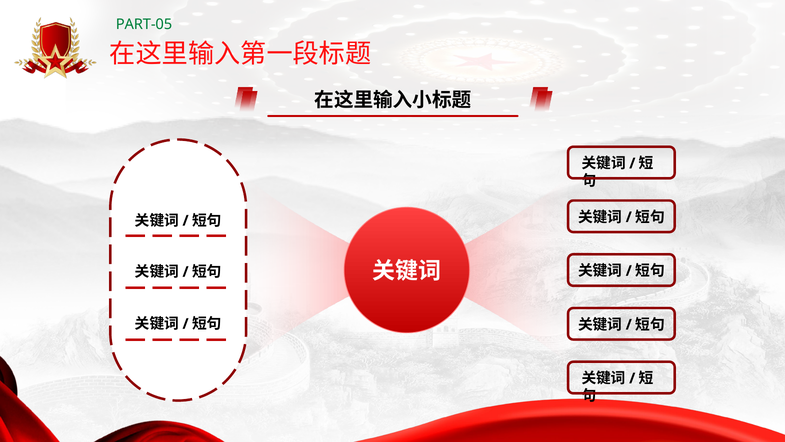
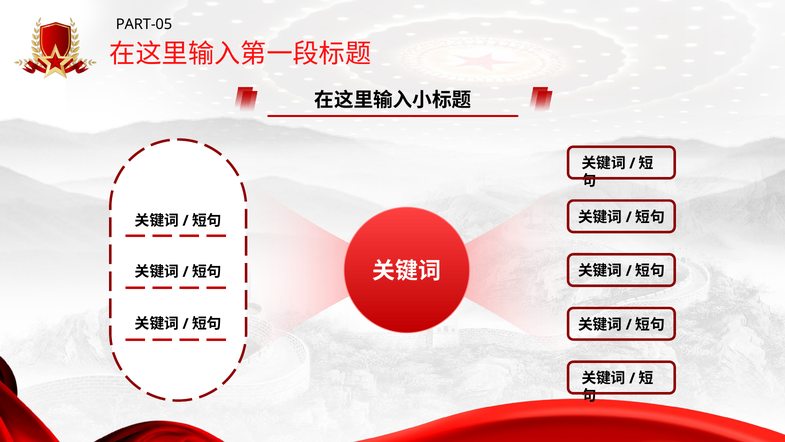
PART-05 colour: green -> black (144, 24)
